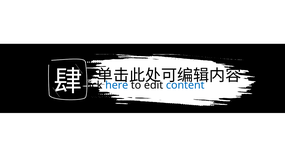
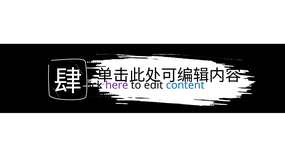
here colour: blue -> purple (117, 85)
